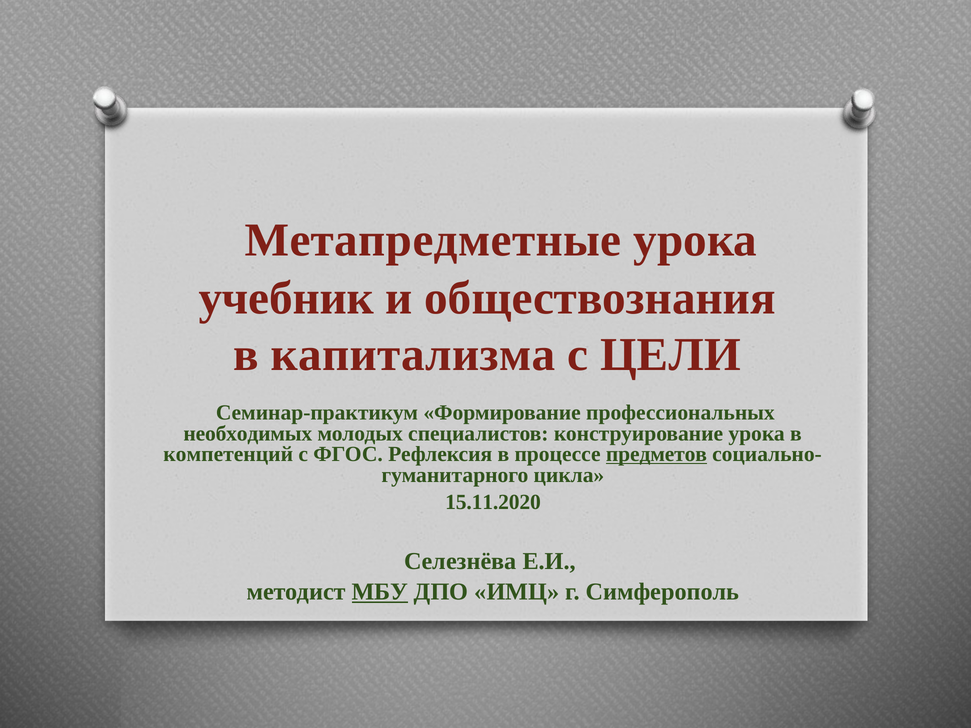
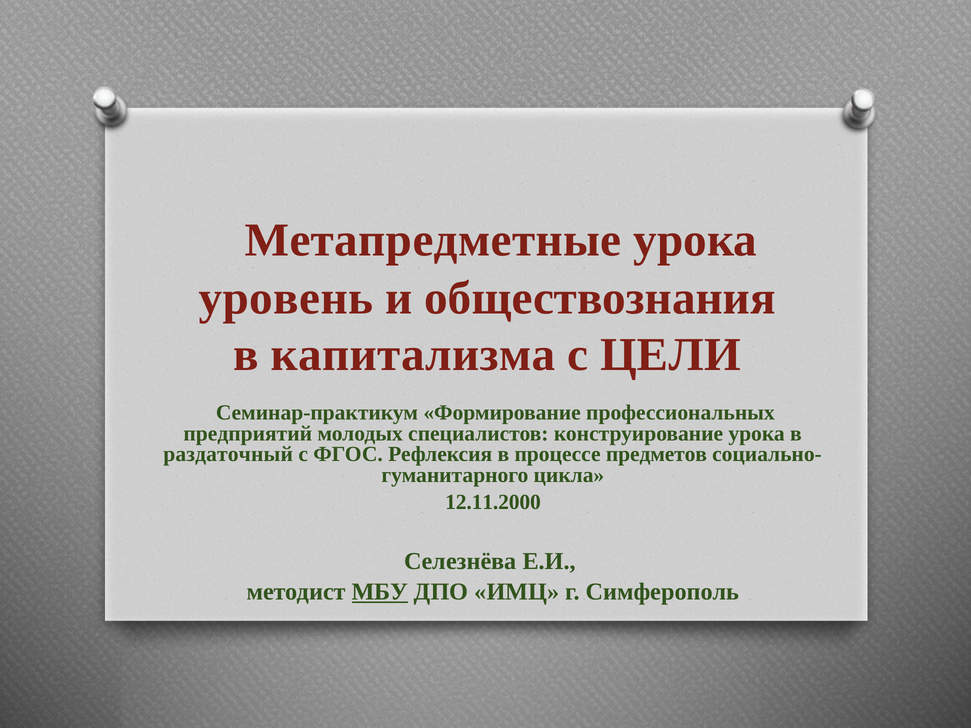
учебник: учебник -> уровень (286, 298)
необходимых: необходимых -> предприятий (248, 434)
компетенций: компетенций -> раздаточный (228, 454)
предметов underline: present -> none (656, 454)
15.11.2020: 15.11.2020 -> 12.11.2000 (493, 502)
